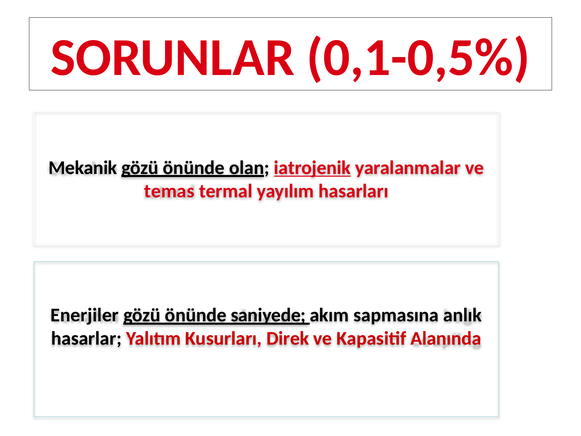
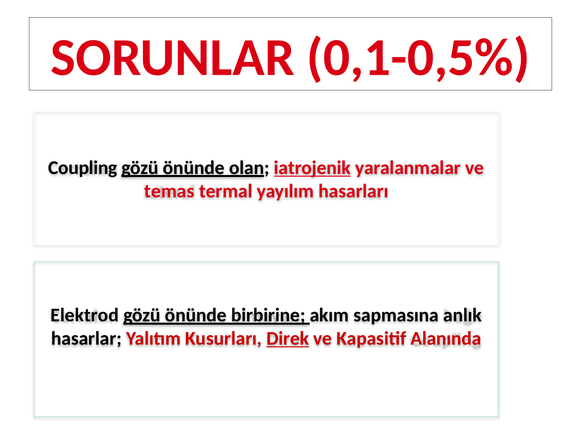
Mekanik: Mekanik -> Coupling (83, 168)
Enerjiler: Enerjiler -> Elektrod (85, 315)
saniyede: saniyede -> birbirine (268, 315)
Direk underline: none -> present (288, 338)
